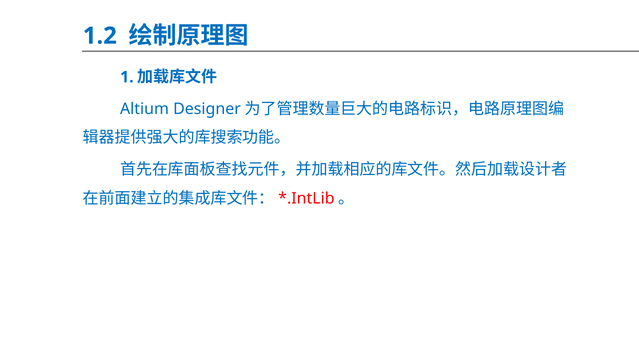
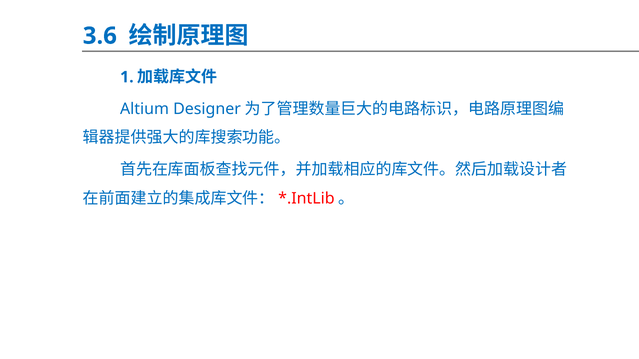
1.2: 1.2 -> 3.6 (100, 36)
